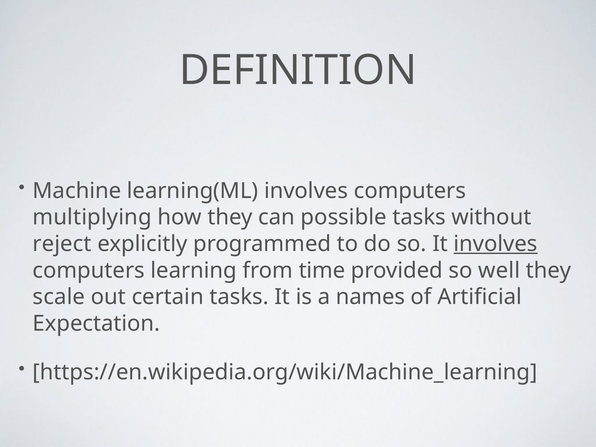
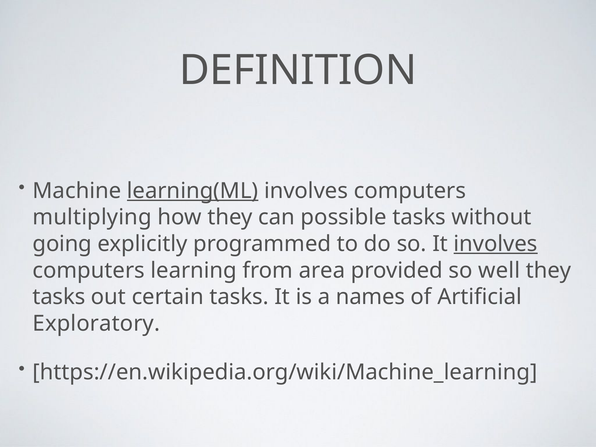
learning(ML underline: none -> present (193, 191)
reject: reject -> going (62, 244)
time: time -> area (322, 270)
scale: scale -> tasks (59, 297)
Expectation: Expectation -> Exploratory (96, 324)
